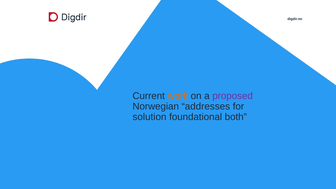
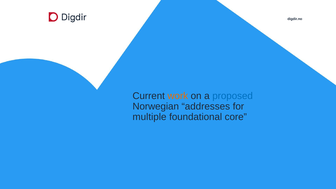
proposed colour: purple -> blue (233, 96)
solution: solution -> multiple (149, 117)
both: both -> core (236, 117)
